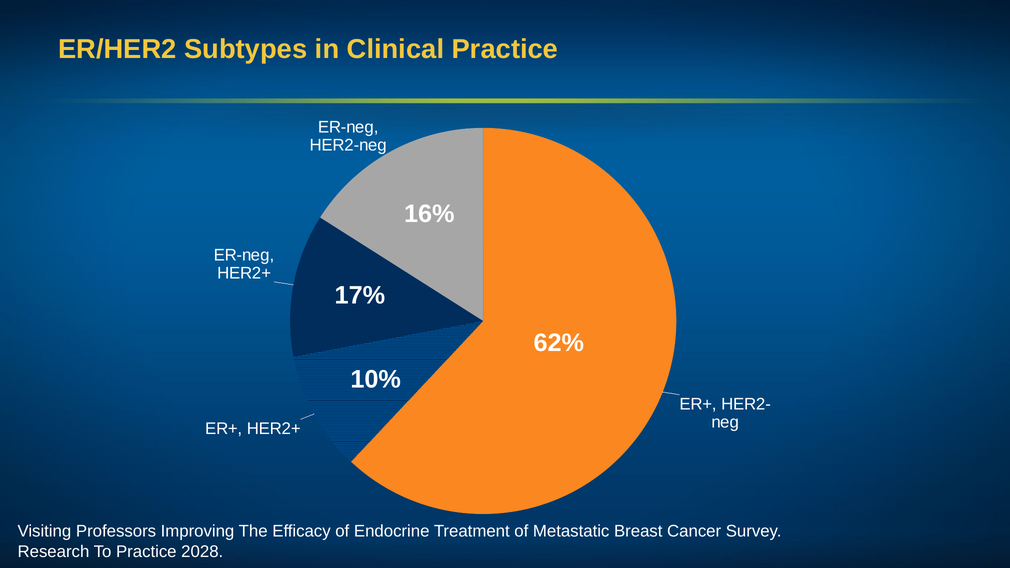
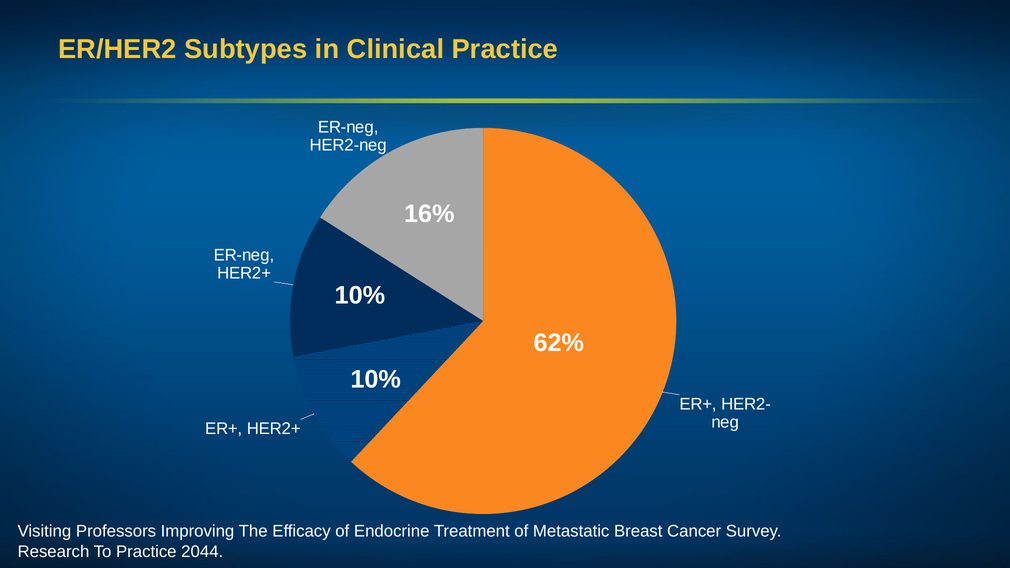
17%: 17% -> 10% (360, 296)
2028: 2028 -> 2044 (202, 552)
